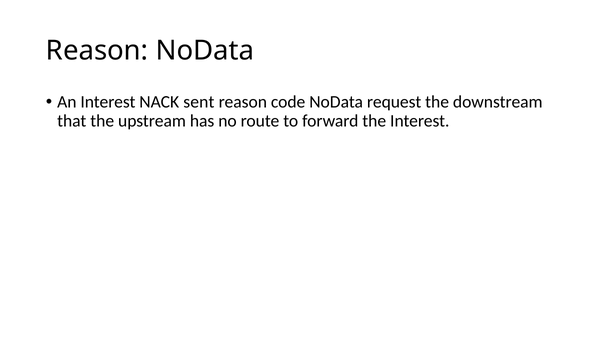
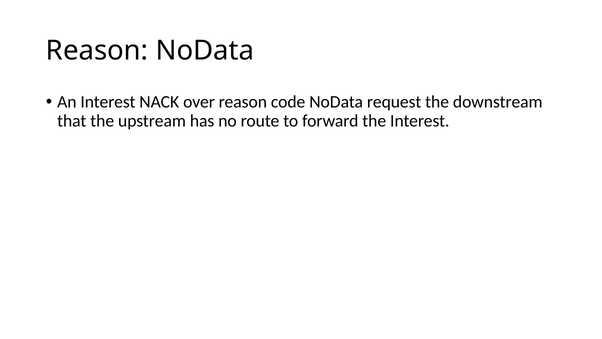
sent: sent -> over (199, 102)
